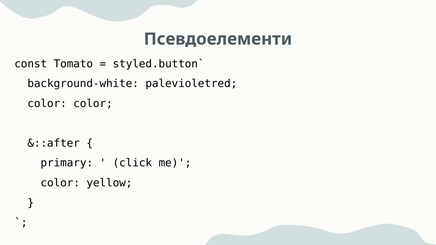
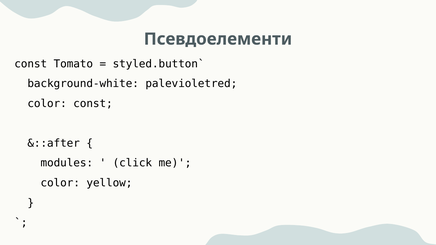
color color: color -> const (93, 104)
primary: primary -> modules (67, 163)
